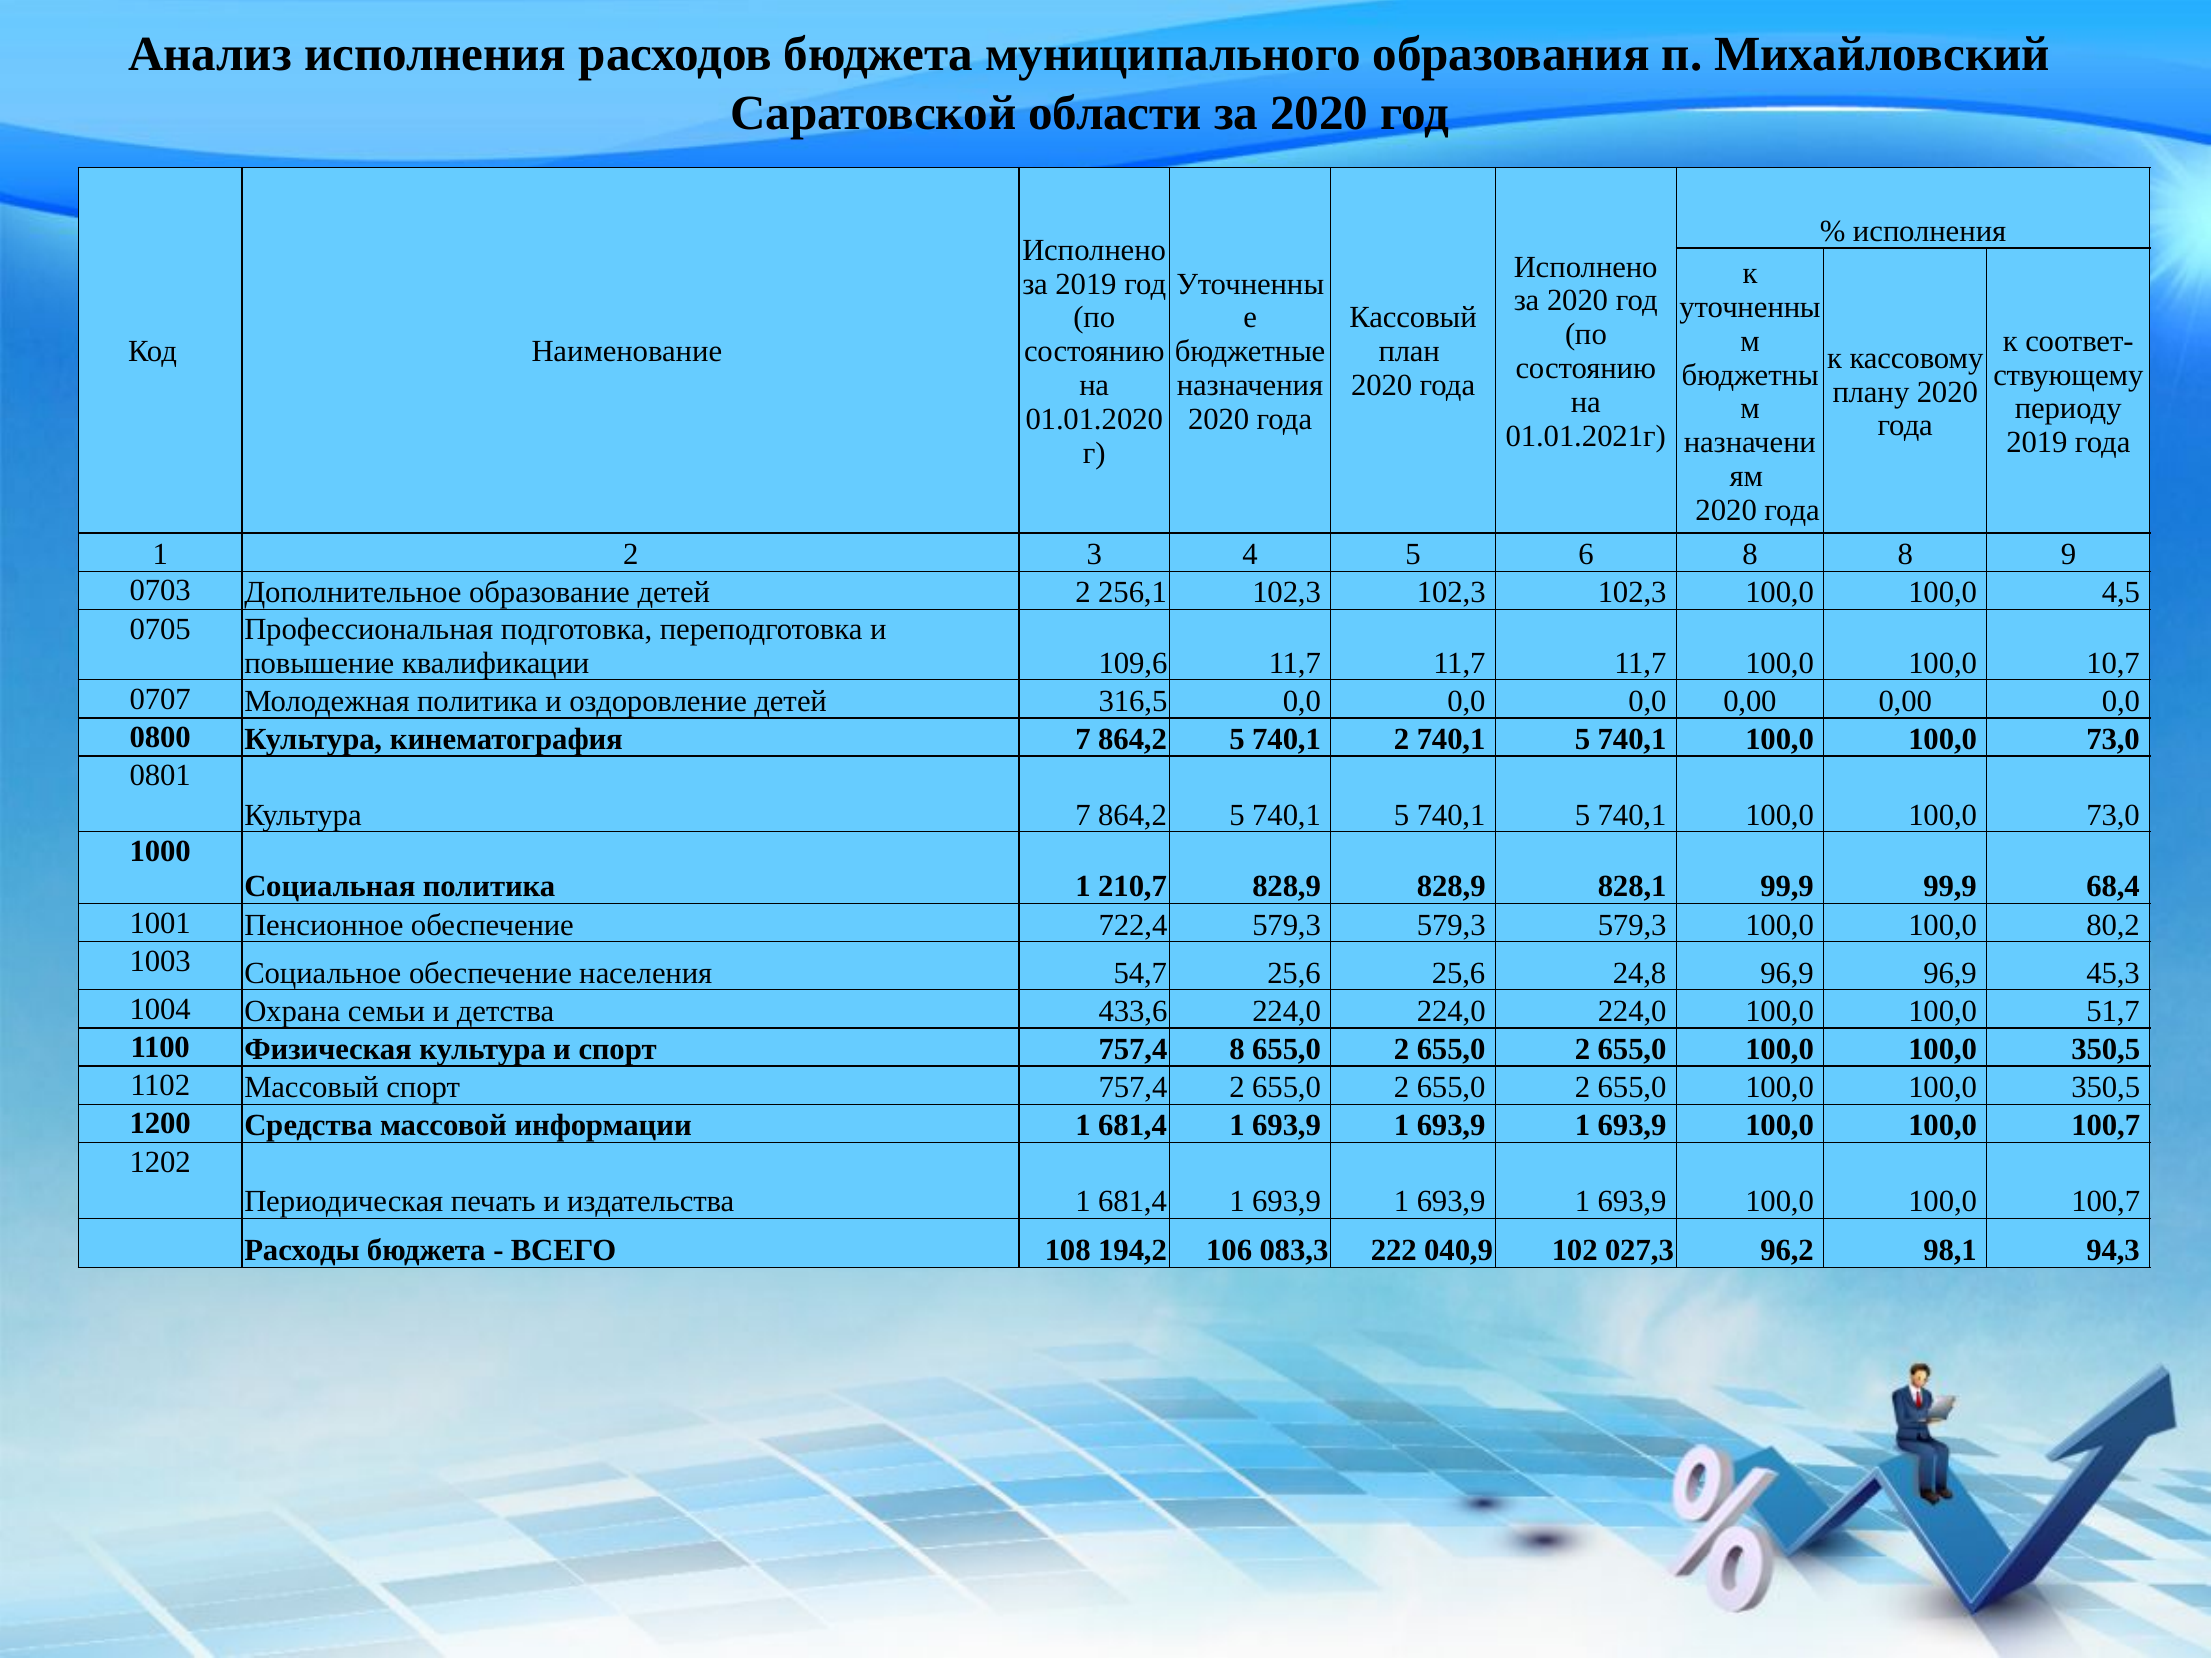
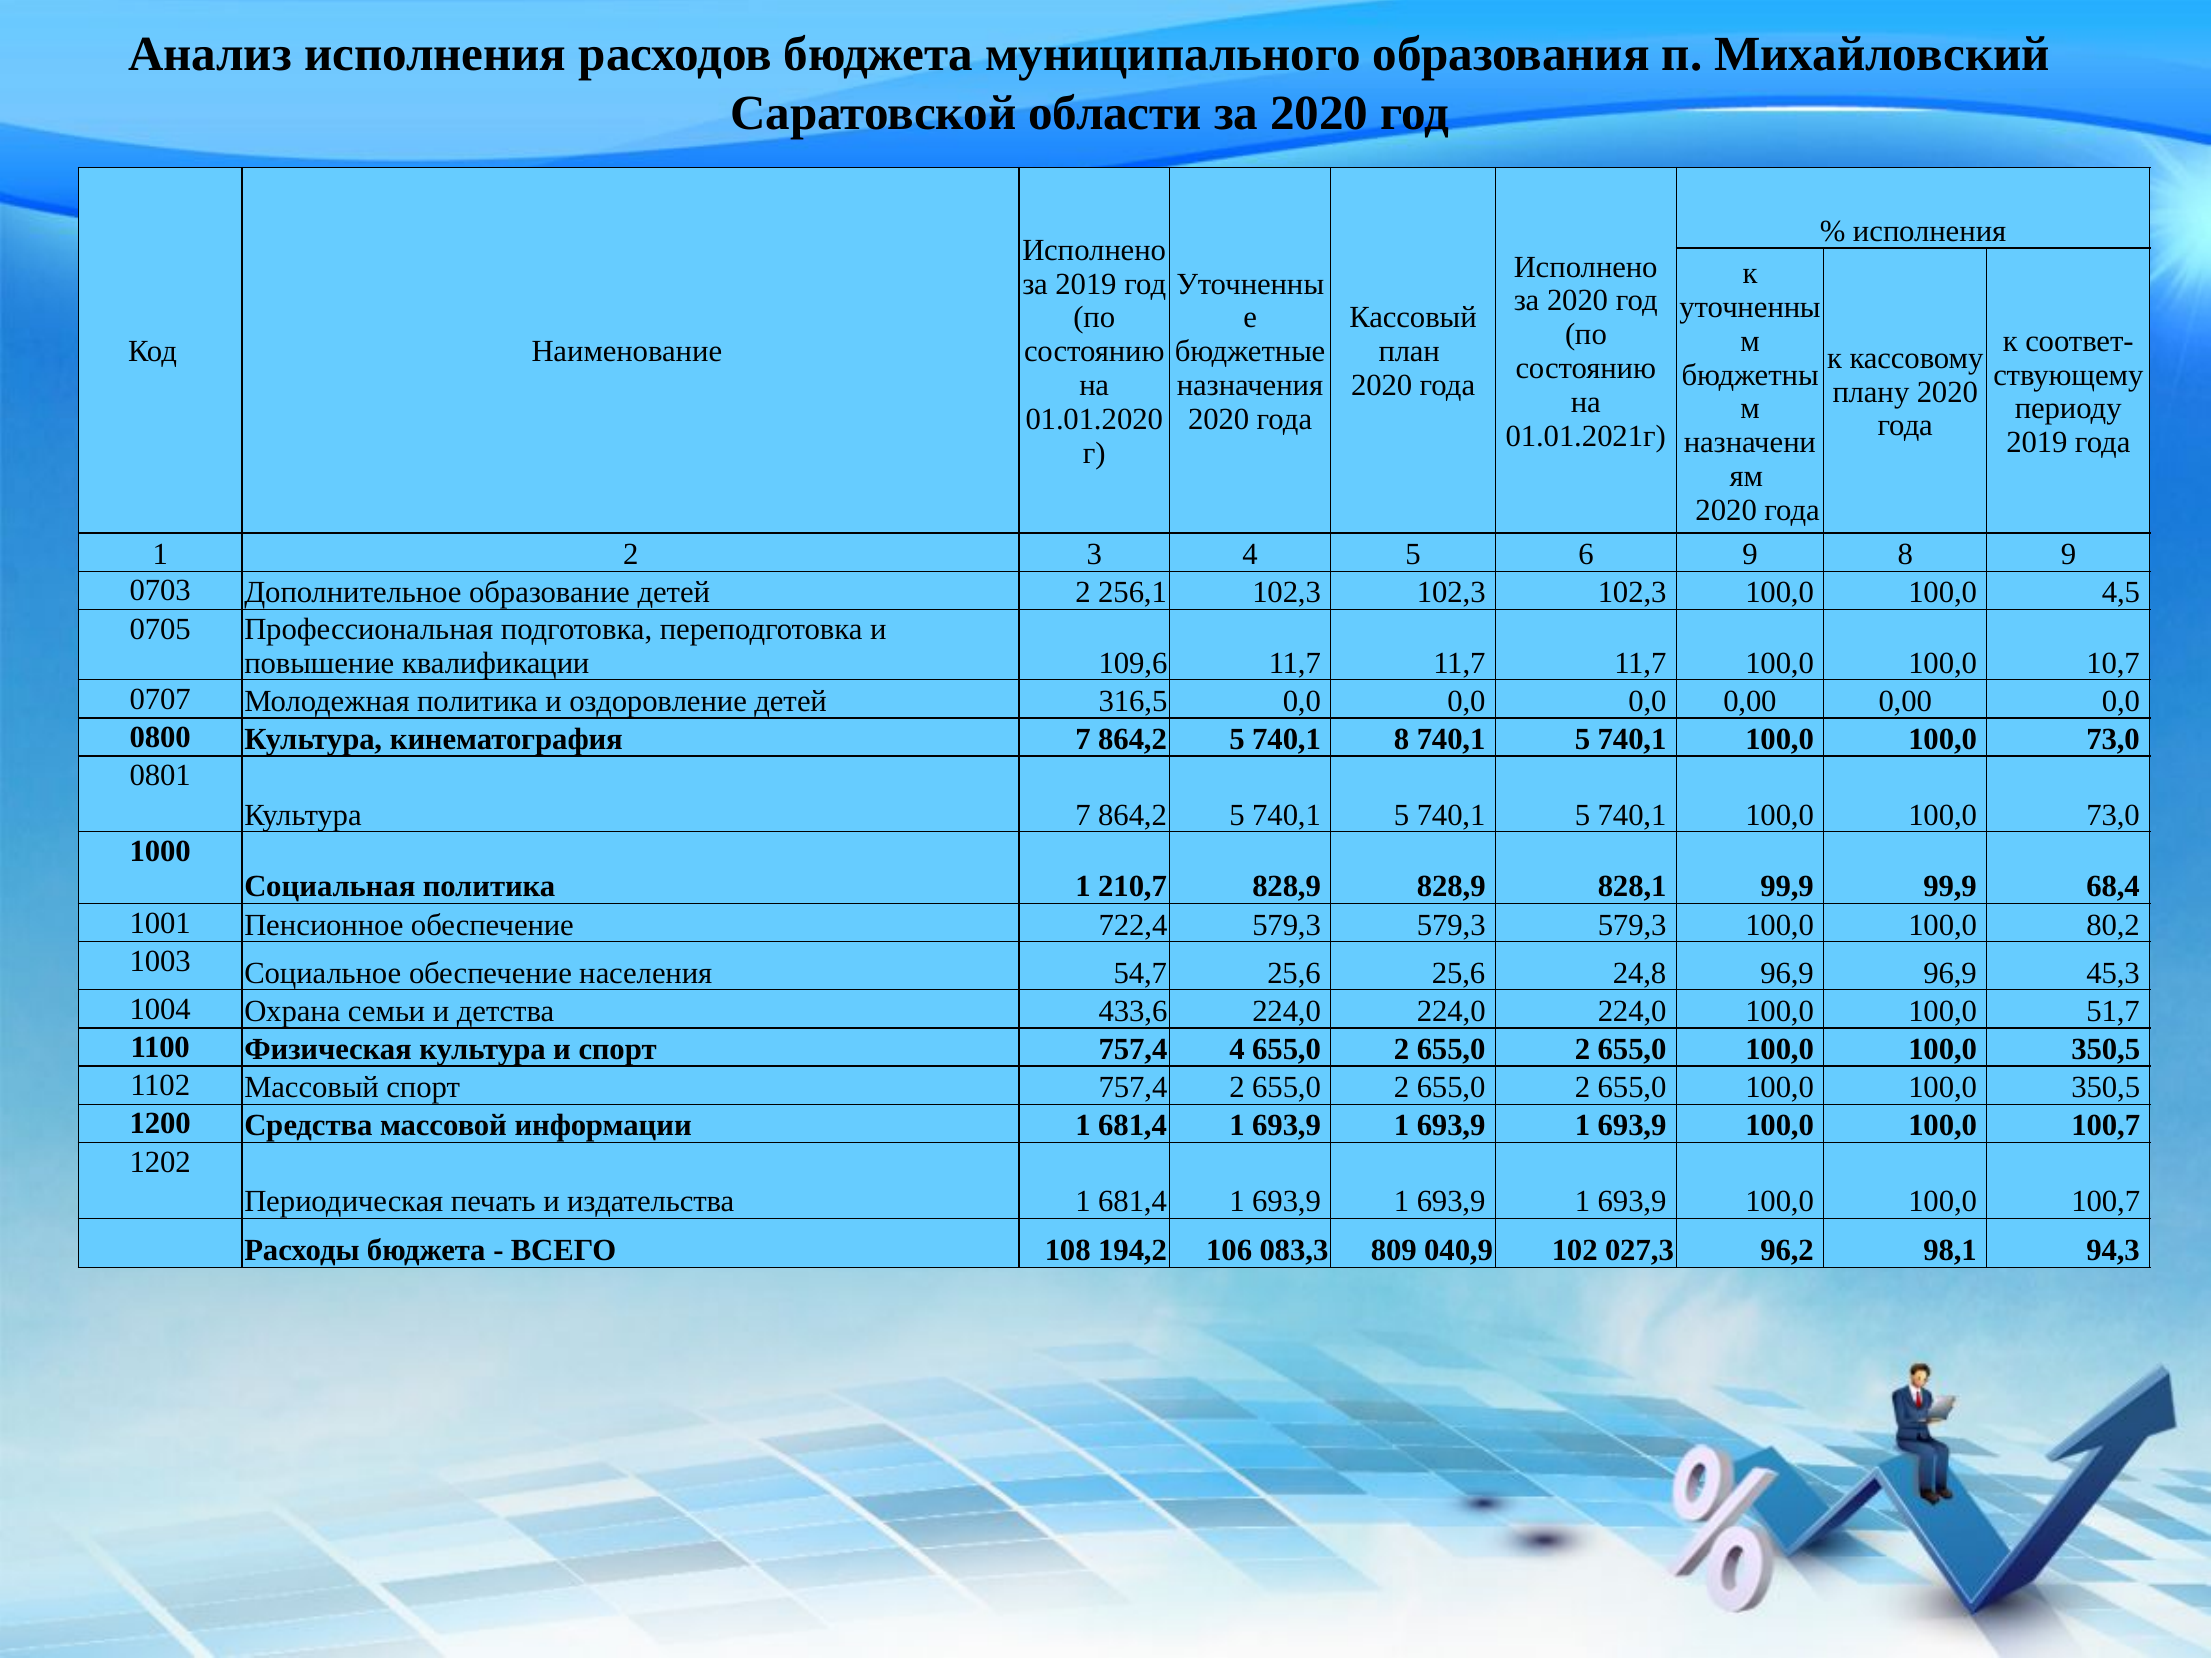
6 8: 8 -> 9 (1750, 555)
740,1 2: 2 -> 8 (1402, 739)
757,4 8: 8 -> 4 (1237, 1050)
222: 222 -> 809 (1394, 1251)
